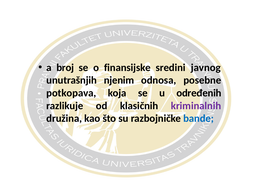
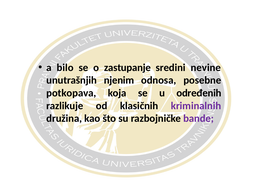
broj: broj -> bilo (65, 68)
finansijske: finansijske -> zastupanje (127, 68)
javnog: javnog -> nevine (206, 68)
bande colour: blue -> purple (199, 119)
